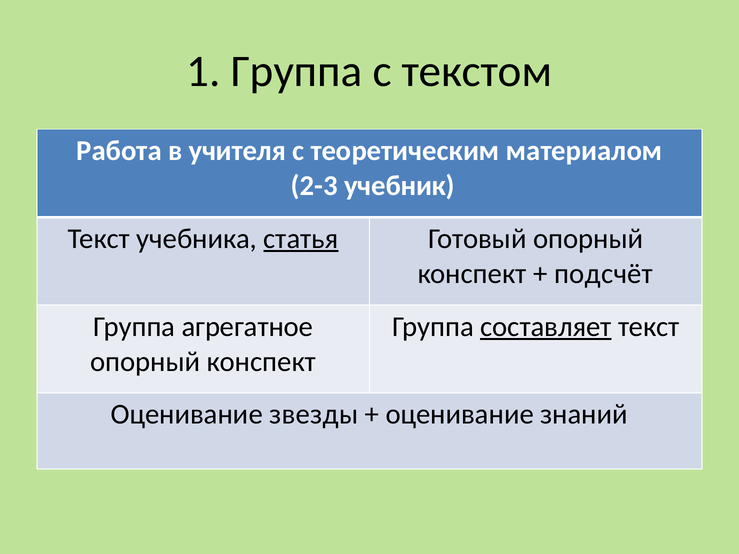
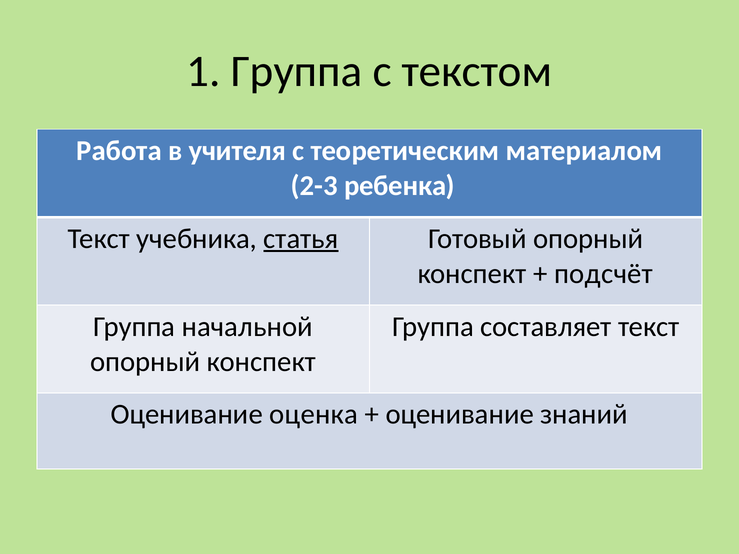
учебник: учебник -> ребенка (399, 186)
агрегатное: агрегатное -> начальной (247, 327)
составляет underline: present -> none (546, 327)
звезды: звезды -> оценка (314, 415)
